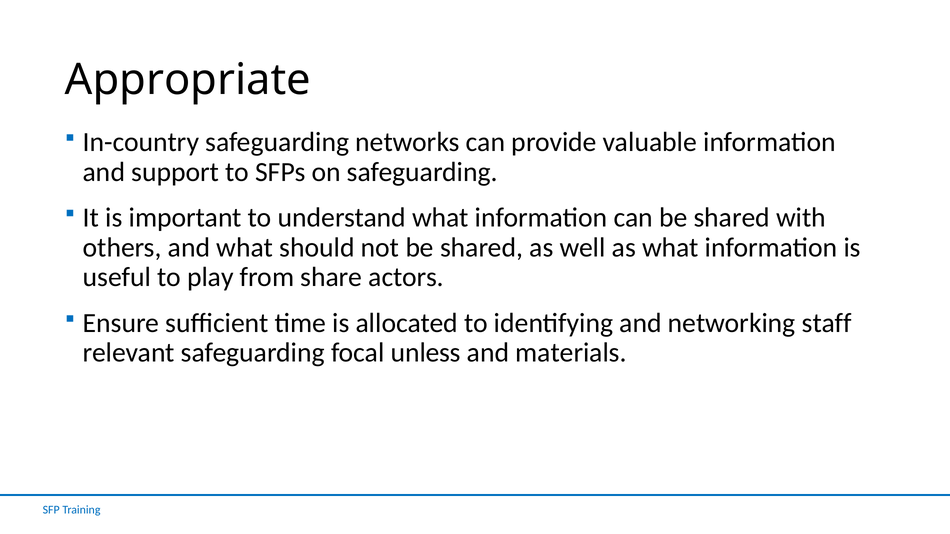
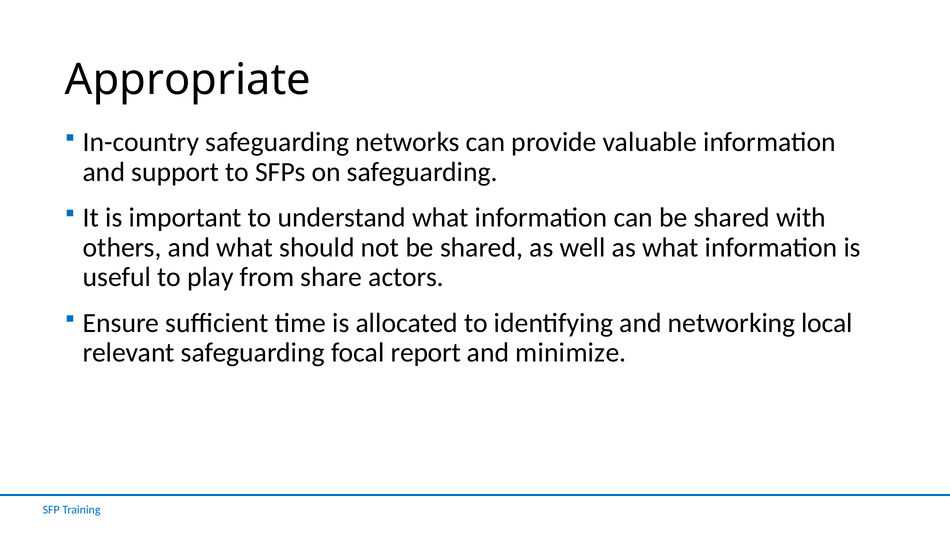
staff: staff -> local (827, 323)
unless: unless -> report (426, 353)
materials: materials -> minimize (571, 353)
